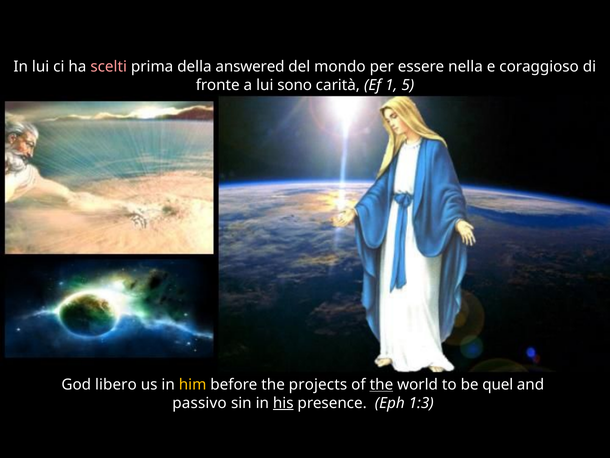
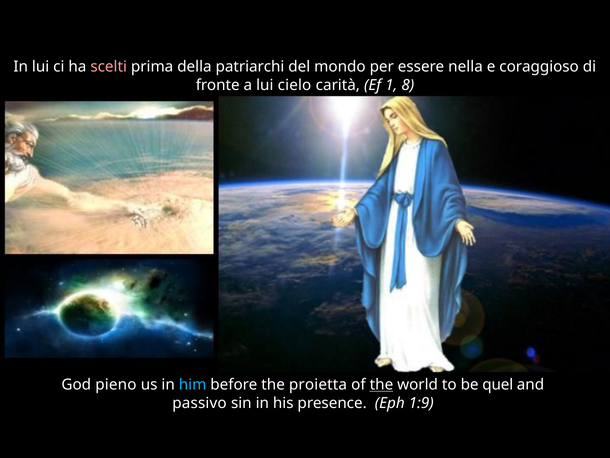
answered: answered -> patriarchi (250, 67)
sono: sono -> cielo (295, 85)
5: 5 -> 8 (408, 85)
libero: libero -> pieno (116, 384)
him colour: yellow -> light blue (193, 384)
projects: projects -> proietta (318, 384)
his underline: present -> none (283, 403)
1:3: 1:3 -> 1:9 (421, 403)
